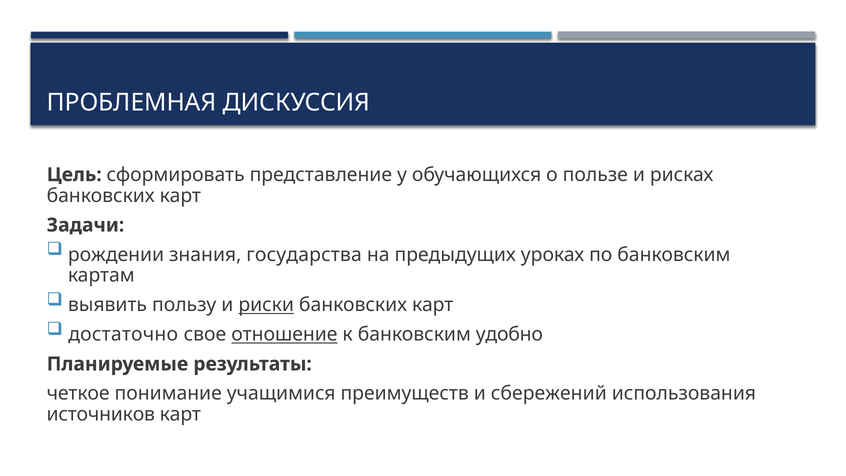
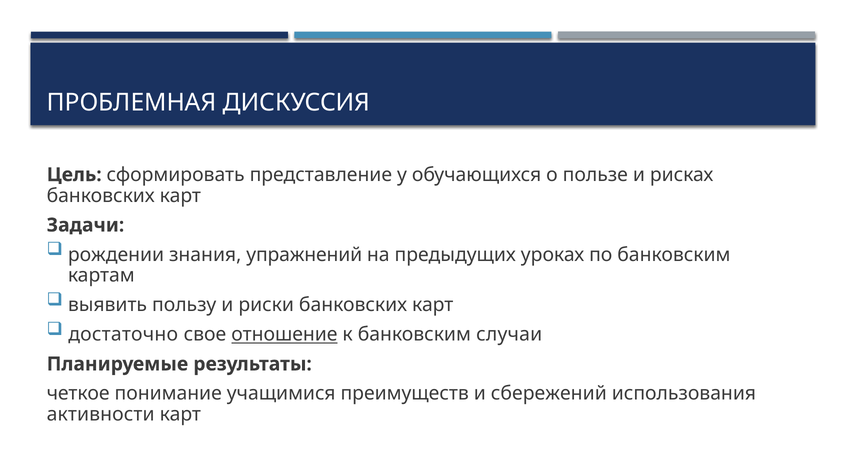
государства: государства -> упражнений (304, 255)
риски underline: present -> none (266, 305)
удобно: удобно -> случаи (509, 334)
источников: источников -> активности (101, 414)
